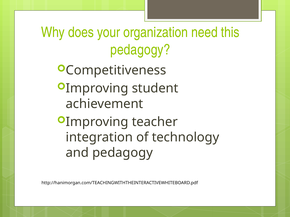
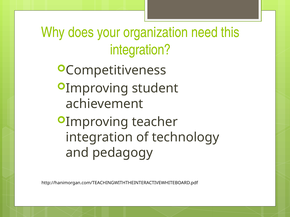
pedagogy: pedagogy -> integration (140, 50)
